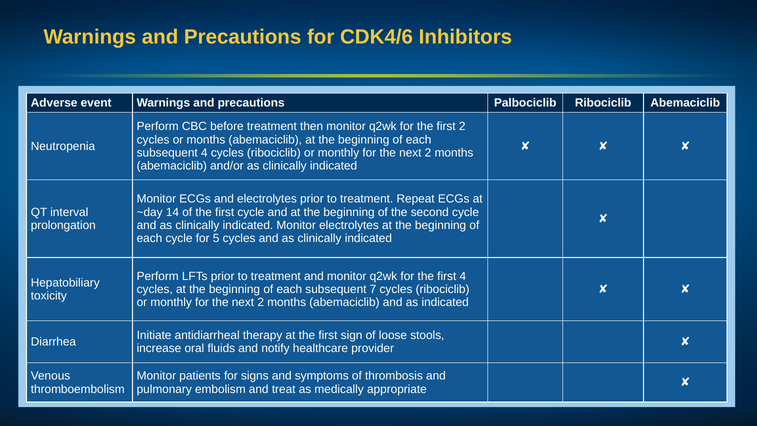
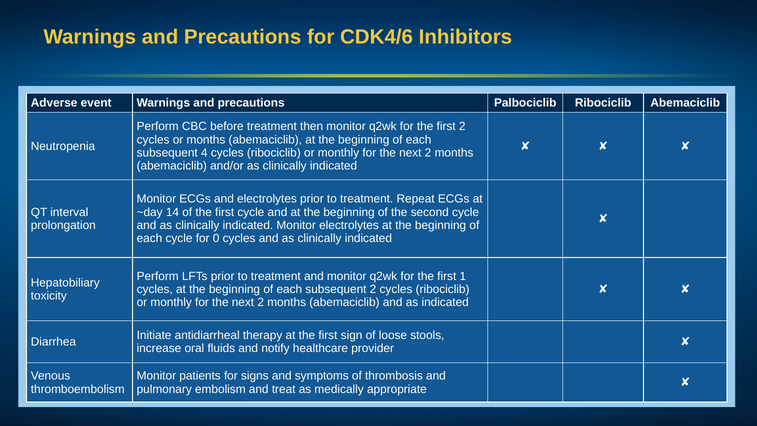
5: 5 -> 0 (216, 238)
first 4: 4 -> 1 (463, 276)
subsequent 7: 7 -> 2 (373, 289)
